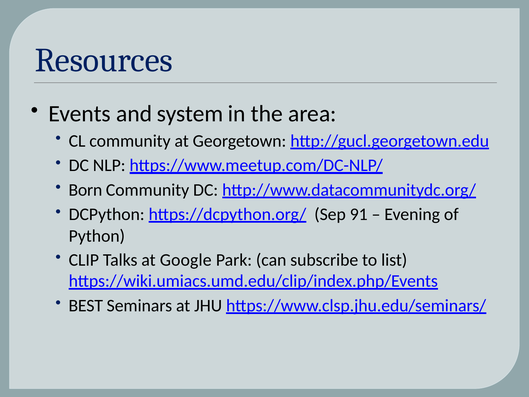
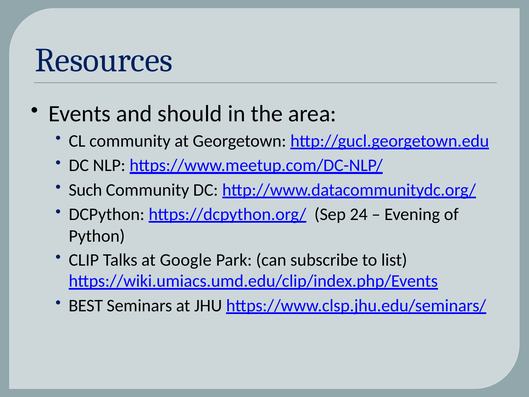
system: system -> should (190, 114)
Born: Born -> Such (85, 190)
91: 91 -> 24 (359, 214)
